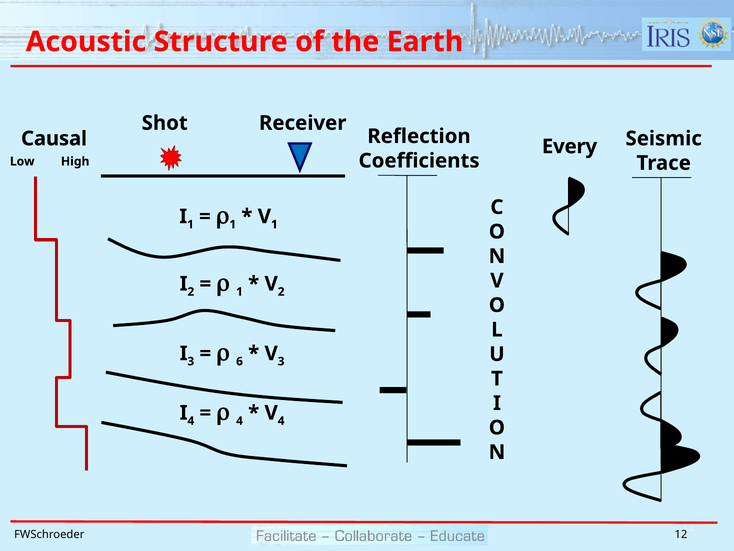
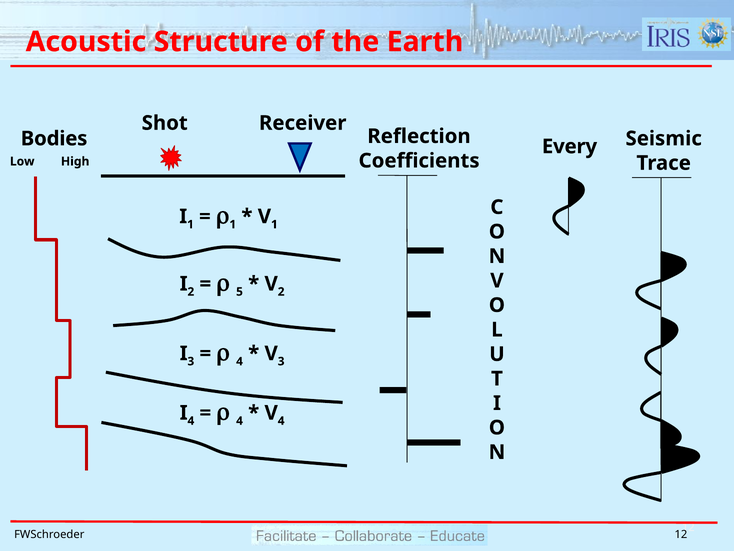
Causal: Causal -> Bodies (54, 138)
1: 1 -> 5 (240, 292)
6: 6 -> 4 (240, 361)
